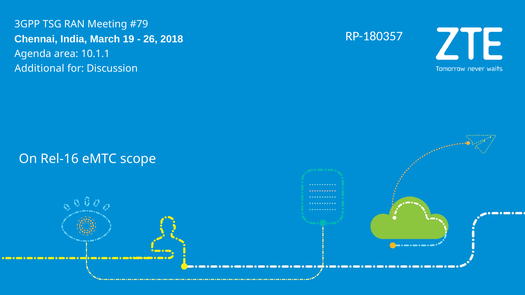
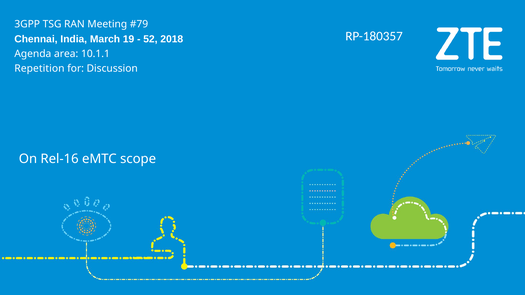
26: 26 -> 52 (150, 39)
Additional: Additional -> Repetition (39, 68)
